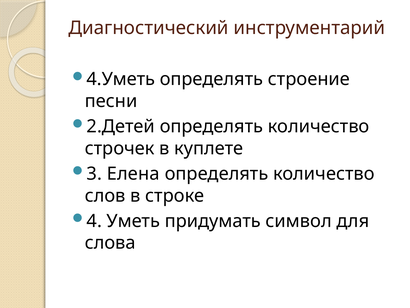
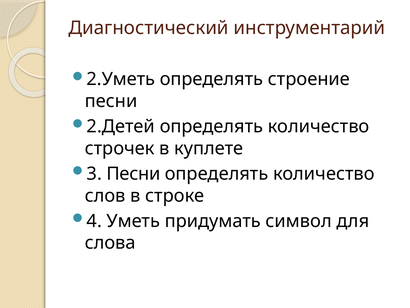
4.Уметь: 4.Уметь -> 2.Уметь (121, 79)
3 Елена: Елена -> Песни (133, 173)
